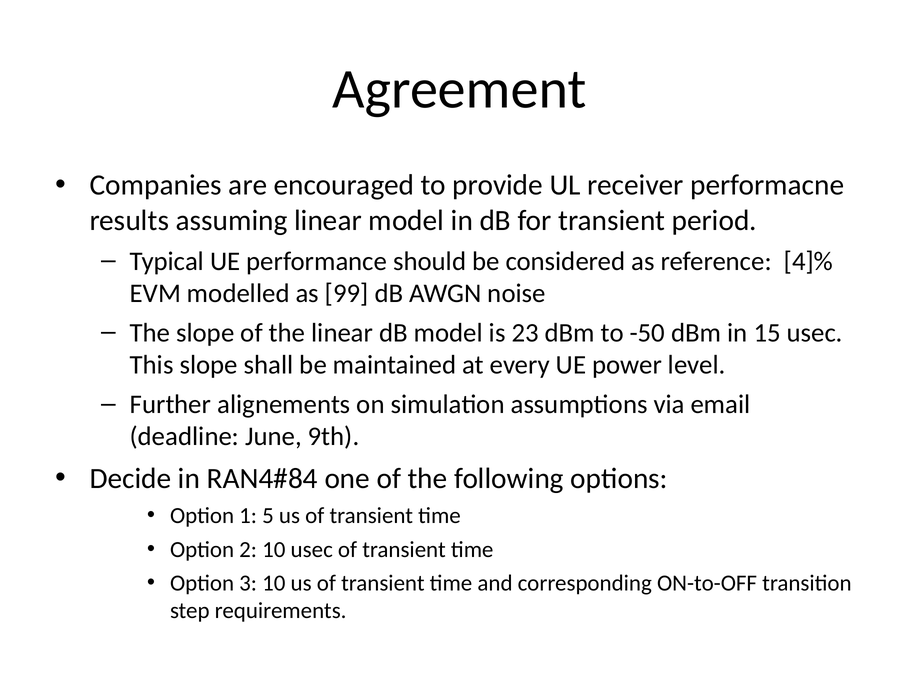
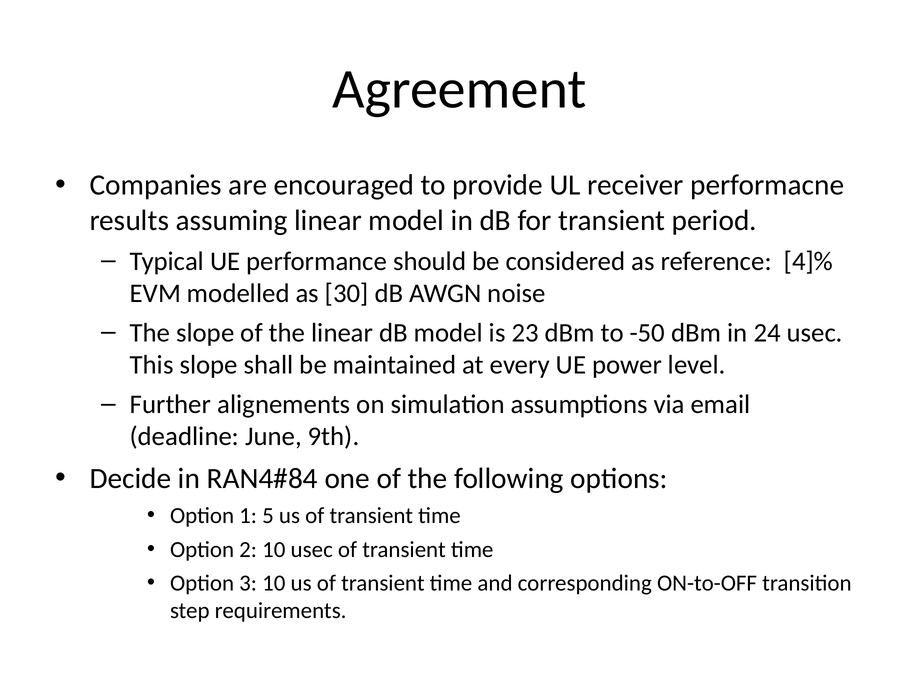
99: 99 -> 30 (347, 293)
15: 15 -> 24 (767, 332)
